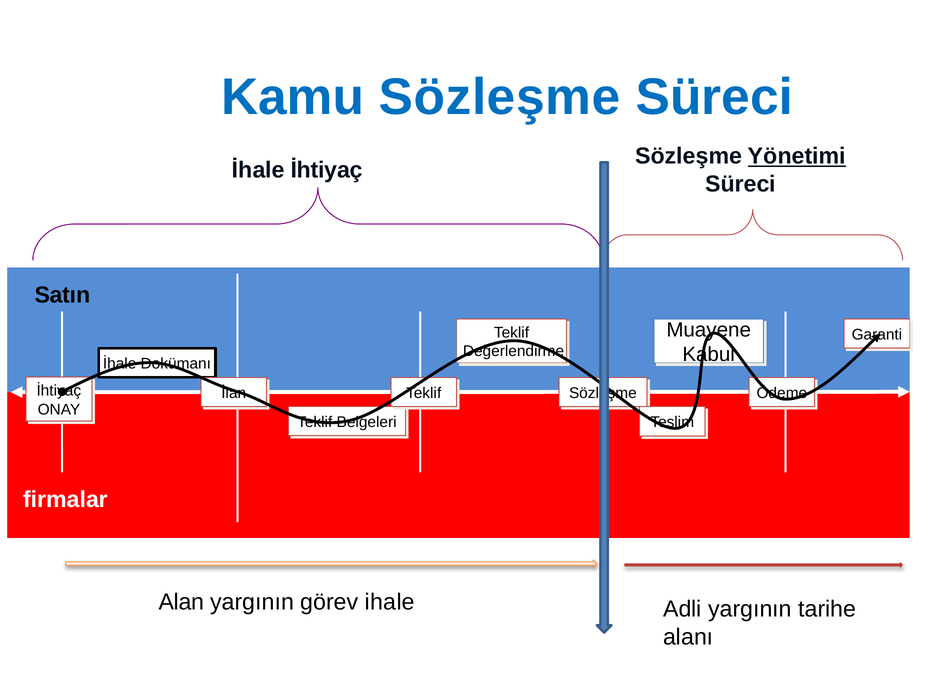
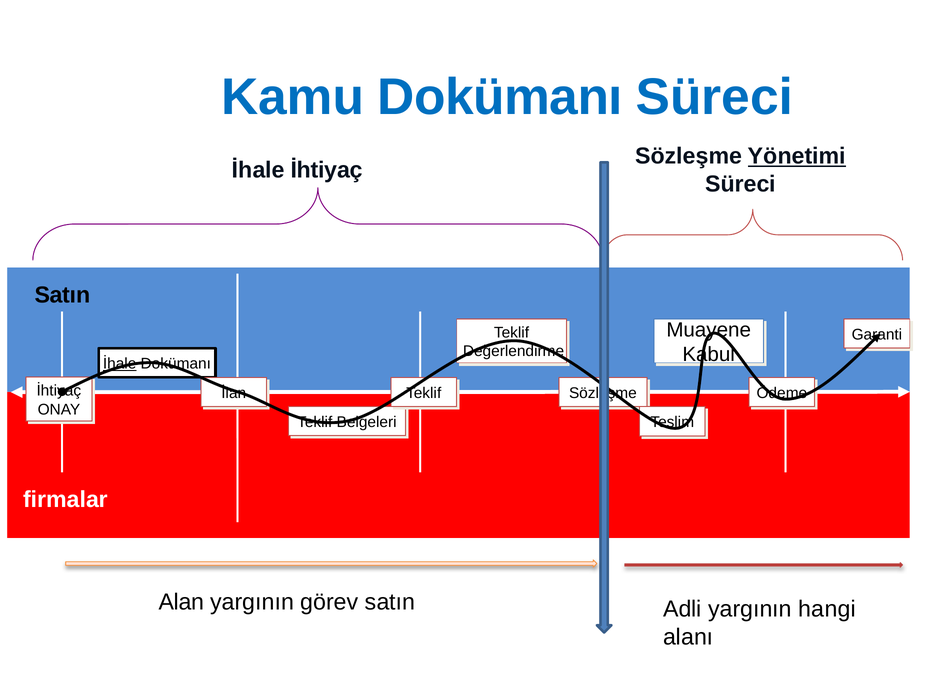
Kamu Sözleşme: Sözleşme -> Dokümanı (500, 97)
İhale underline: none -> present (120, 364)
görev ihale: ihale -> satın (390, 602)
tarihe: tarihe -> hangi (827, 609)
